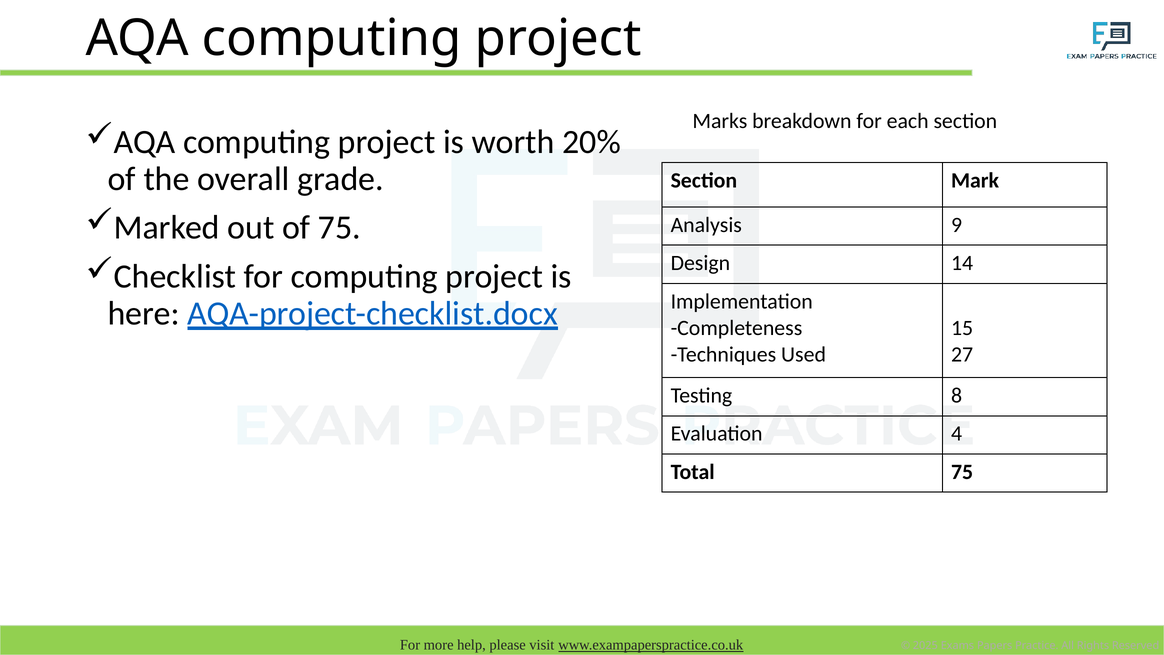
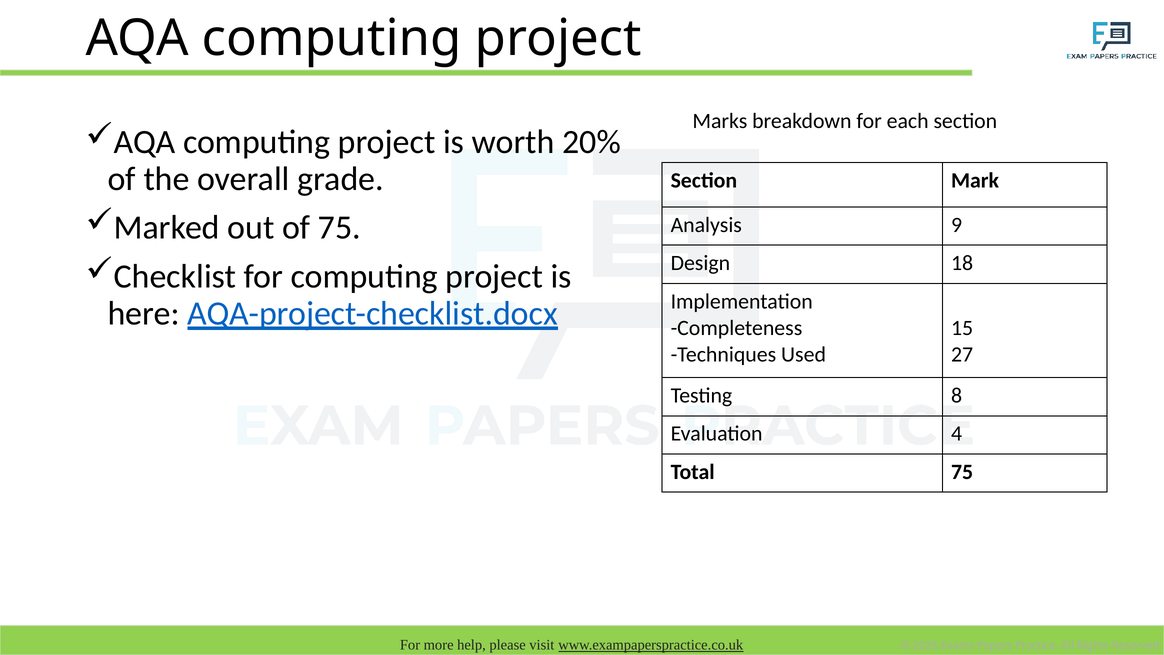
14: 14 -> 18 (962, 263)
